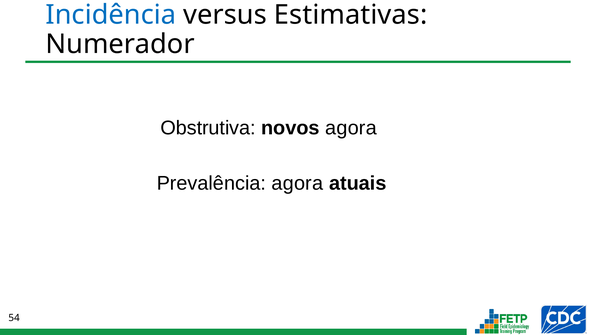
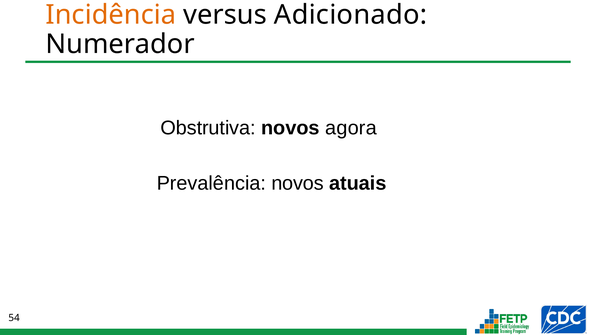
Incidência colour: blue -> orange (111, 15)
Estimativas: Estimativas -> Adicionado (351, 15)
Prevalência agora: agora -> novos (298, 183)
